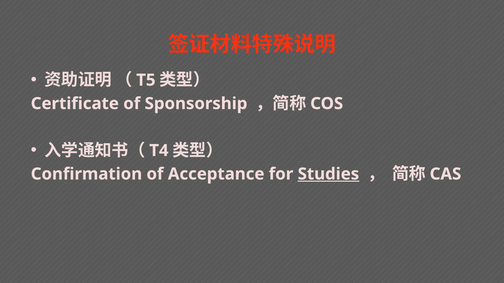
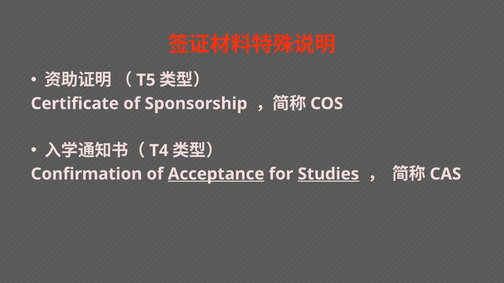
Acceptance underline: none -> present (216, 174)
